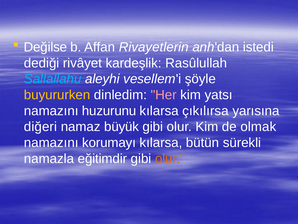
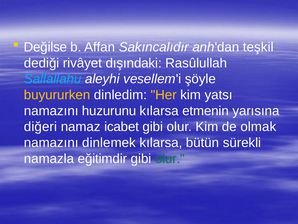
Rivayetlerin: Rivayetlerin -> Sakıncalıdır (154, 47)
istedi: istedi -> teşkil (258, 47)
kardeşlik: kardeşlik -> dışındaki (134, 63)
Her colour: pink -> yellow (164, 95)
çıkılırsa: çıkılırsa -> etmenin (206, 111)
büyük: büyük -> icabet (122, 127)
korumayı: korumayı -> dinlemek (109, 142)
olur colour: orange -> green (170, 158)
